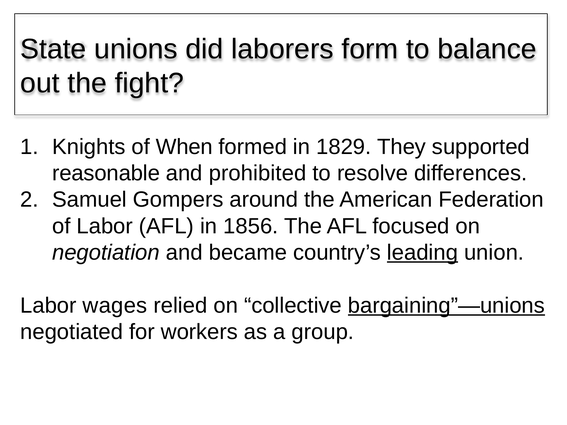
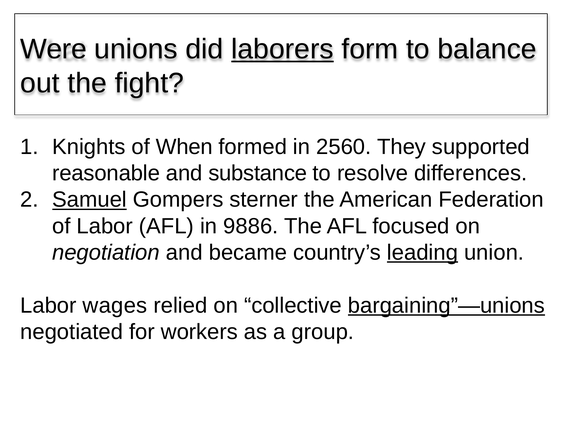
State: State -> Were (53, 49)
laborers underline: none -> present (282, 49)
1829: 1829 -> 2560 (344, 147)
prohibited: prohibited -> substance (258, 173)
Samuel underline: none -> present (90, 200)
around: around -> sterner (264, 200)
1856: 1856 -> 9886 (251, 226)
